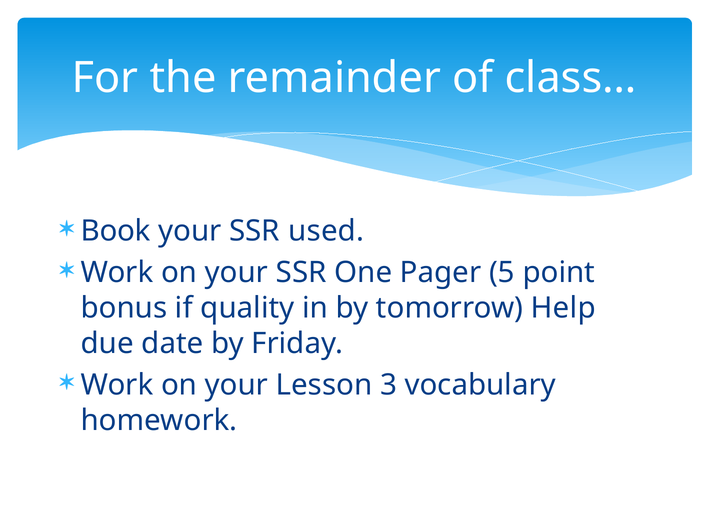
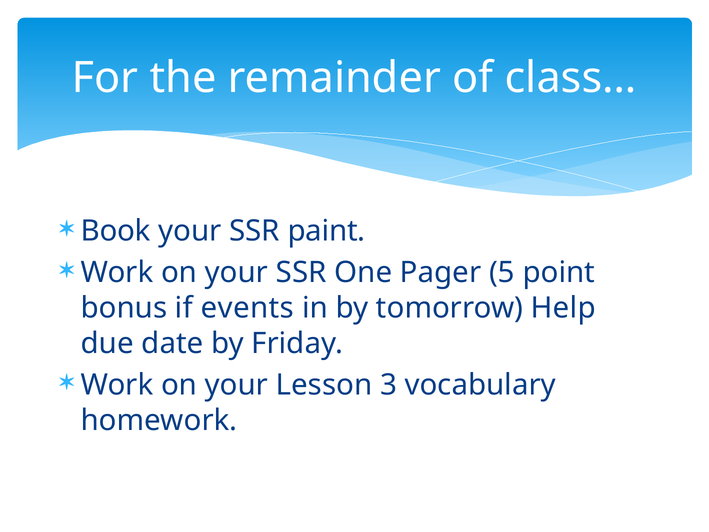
used: used -> paint (326, 231)
quality: quality -> events (247, 308)
